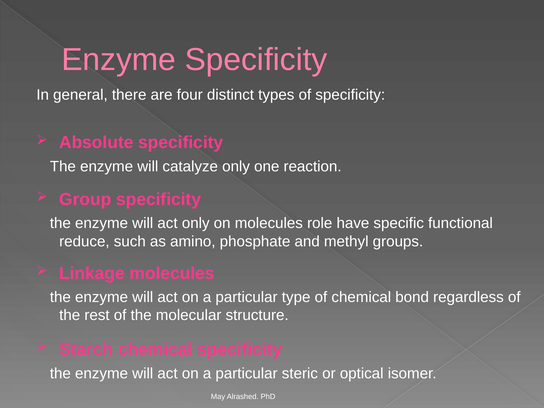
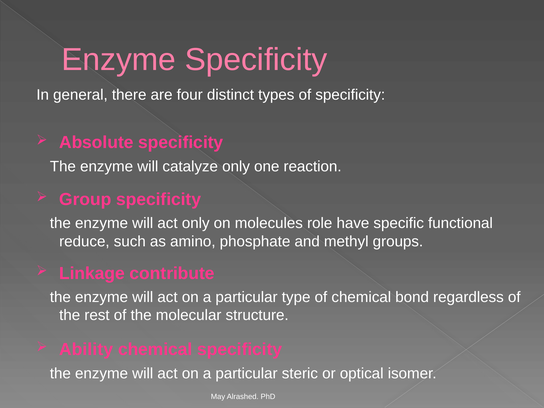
Linkage molecules: molecules -> contribute (172, 273)
Starch: Starch -> Ability (86, 349)
